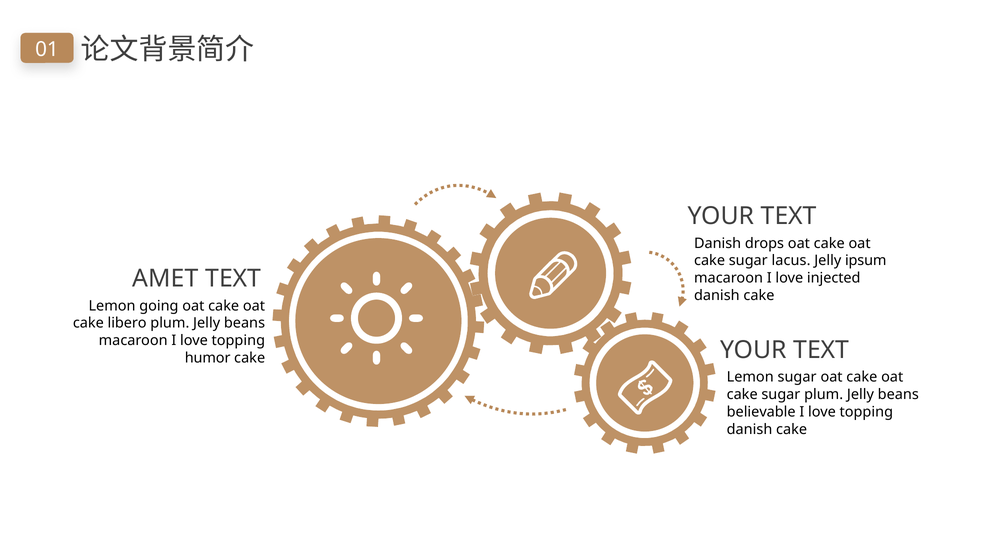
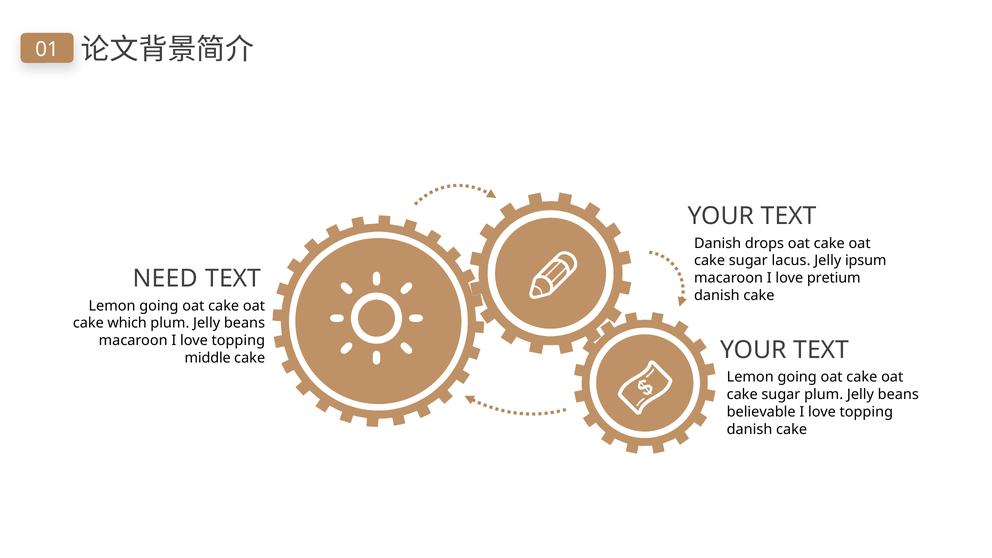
AMET: AMET -> NEED (165, 279)
injected: injected -> pretium (834, 278)
libero: libero -> which (127, 323)
humor: humor -> middle (208, 358)
sugar: sugar -> going (797, 377)
